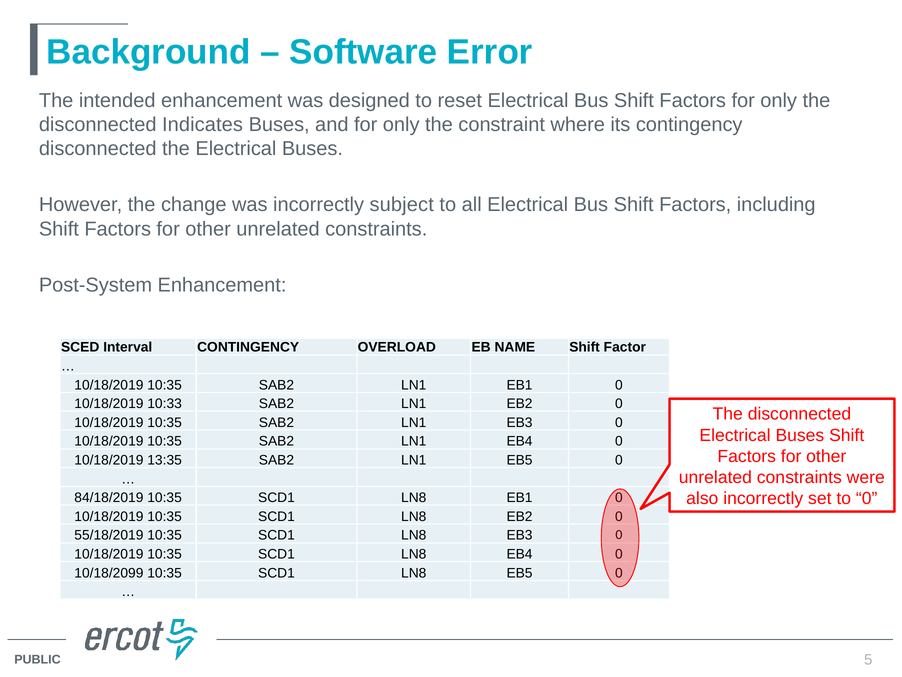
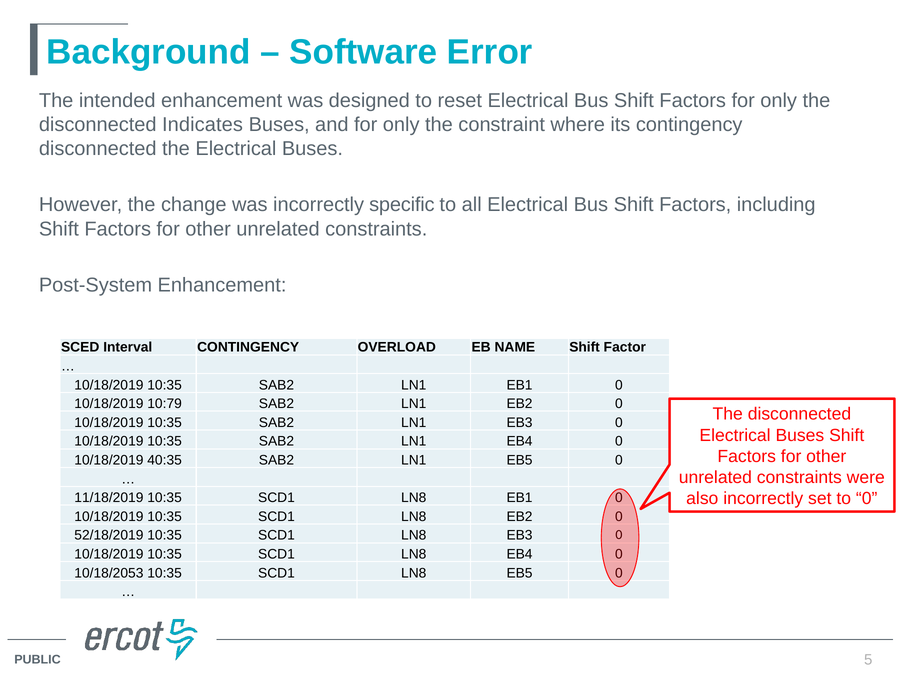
subject: subject -> specific (402, 205)
10:33: 10:33 -> 10:79 (165, 403)
13:35: 13:35 -> 40:35 (165, 460)
84/18/2019: 84/18/2019 -> 11/18/2019 (109, 497)
55/18/2019: 55/18/2019 -> 52/18/2019 (109, 535)
10/18/2099: 10/18/2099 -> 10/18/2053 (109, 573)
